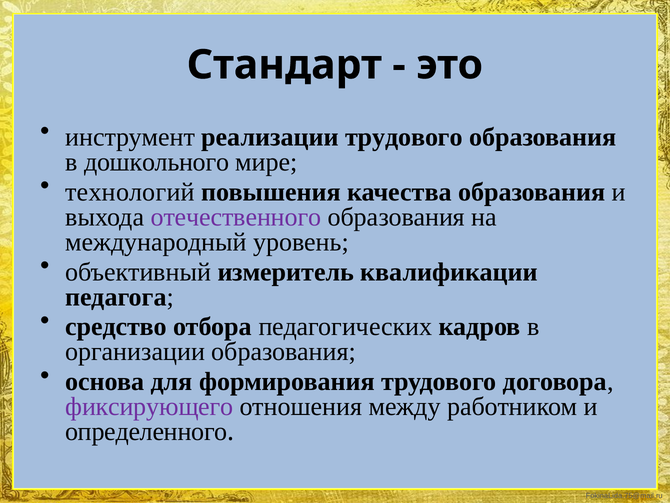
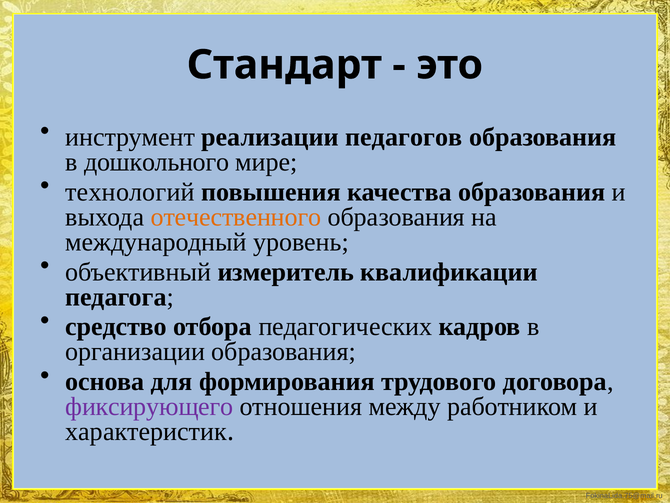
реализации трудового: трудового -> педагогов (404, 137)
отечественного colour: purple -> orange (236, 217)
определенного: определенного -> характеристик (146, 431)
